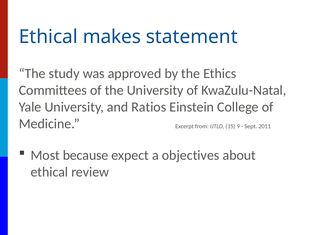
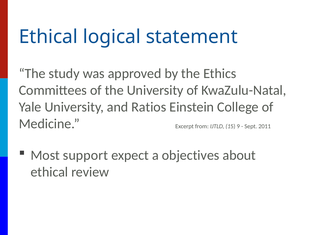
makes: makes -> logical (112, 37)
because: because -> support (85, 155)
